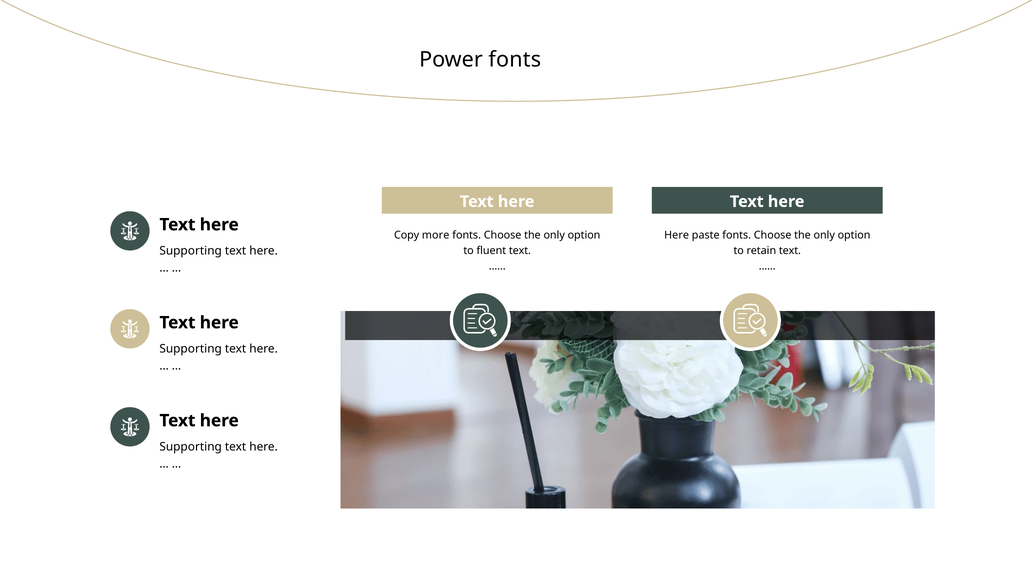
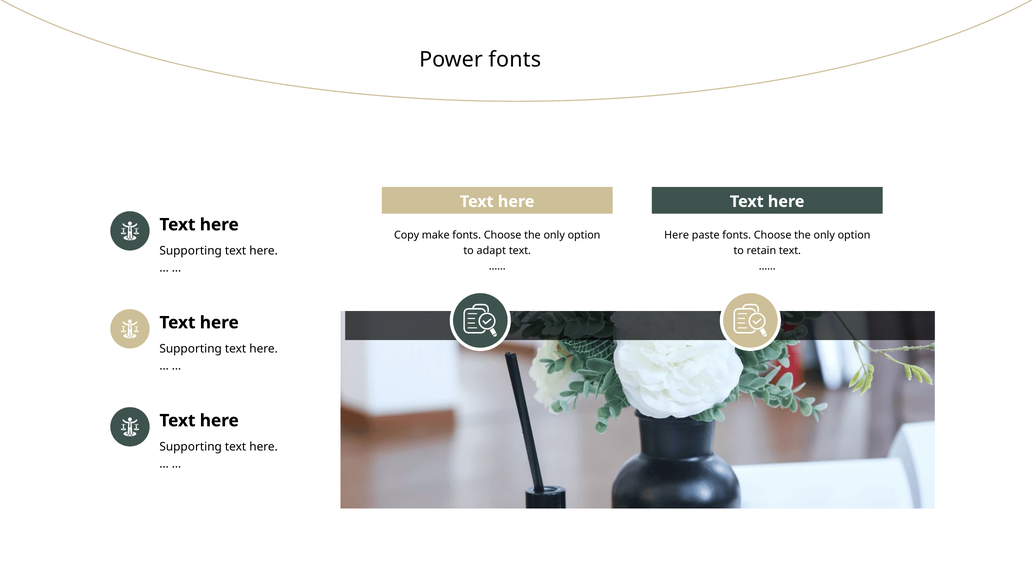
more: more -> make (436, 235)
fluent: fluent -> adapt (491, 251)
